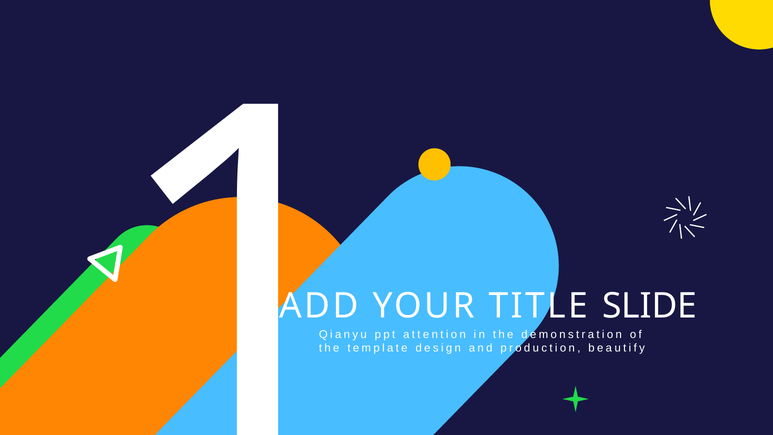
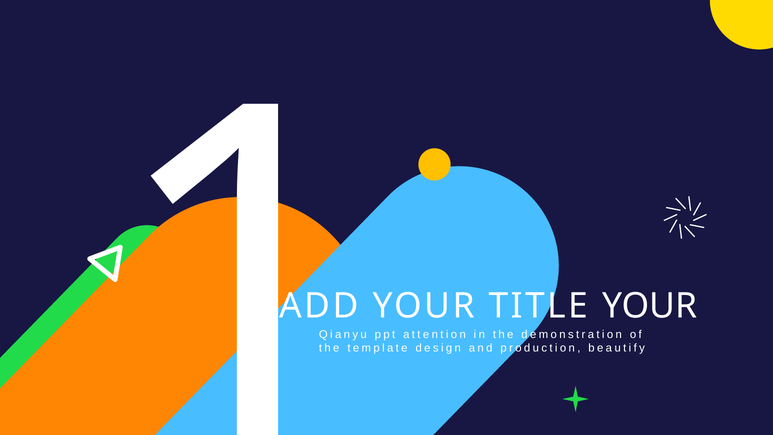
TITLE SLIDE: SLIDE -> YOUR (650, 306)
